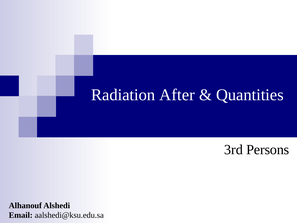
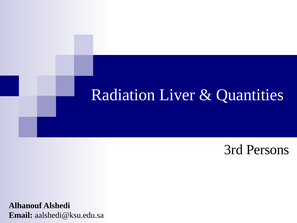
After: After -> Liver (177, 95)
